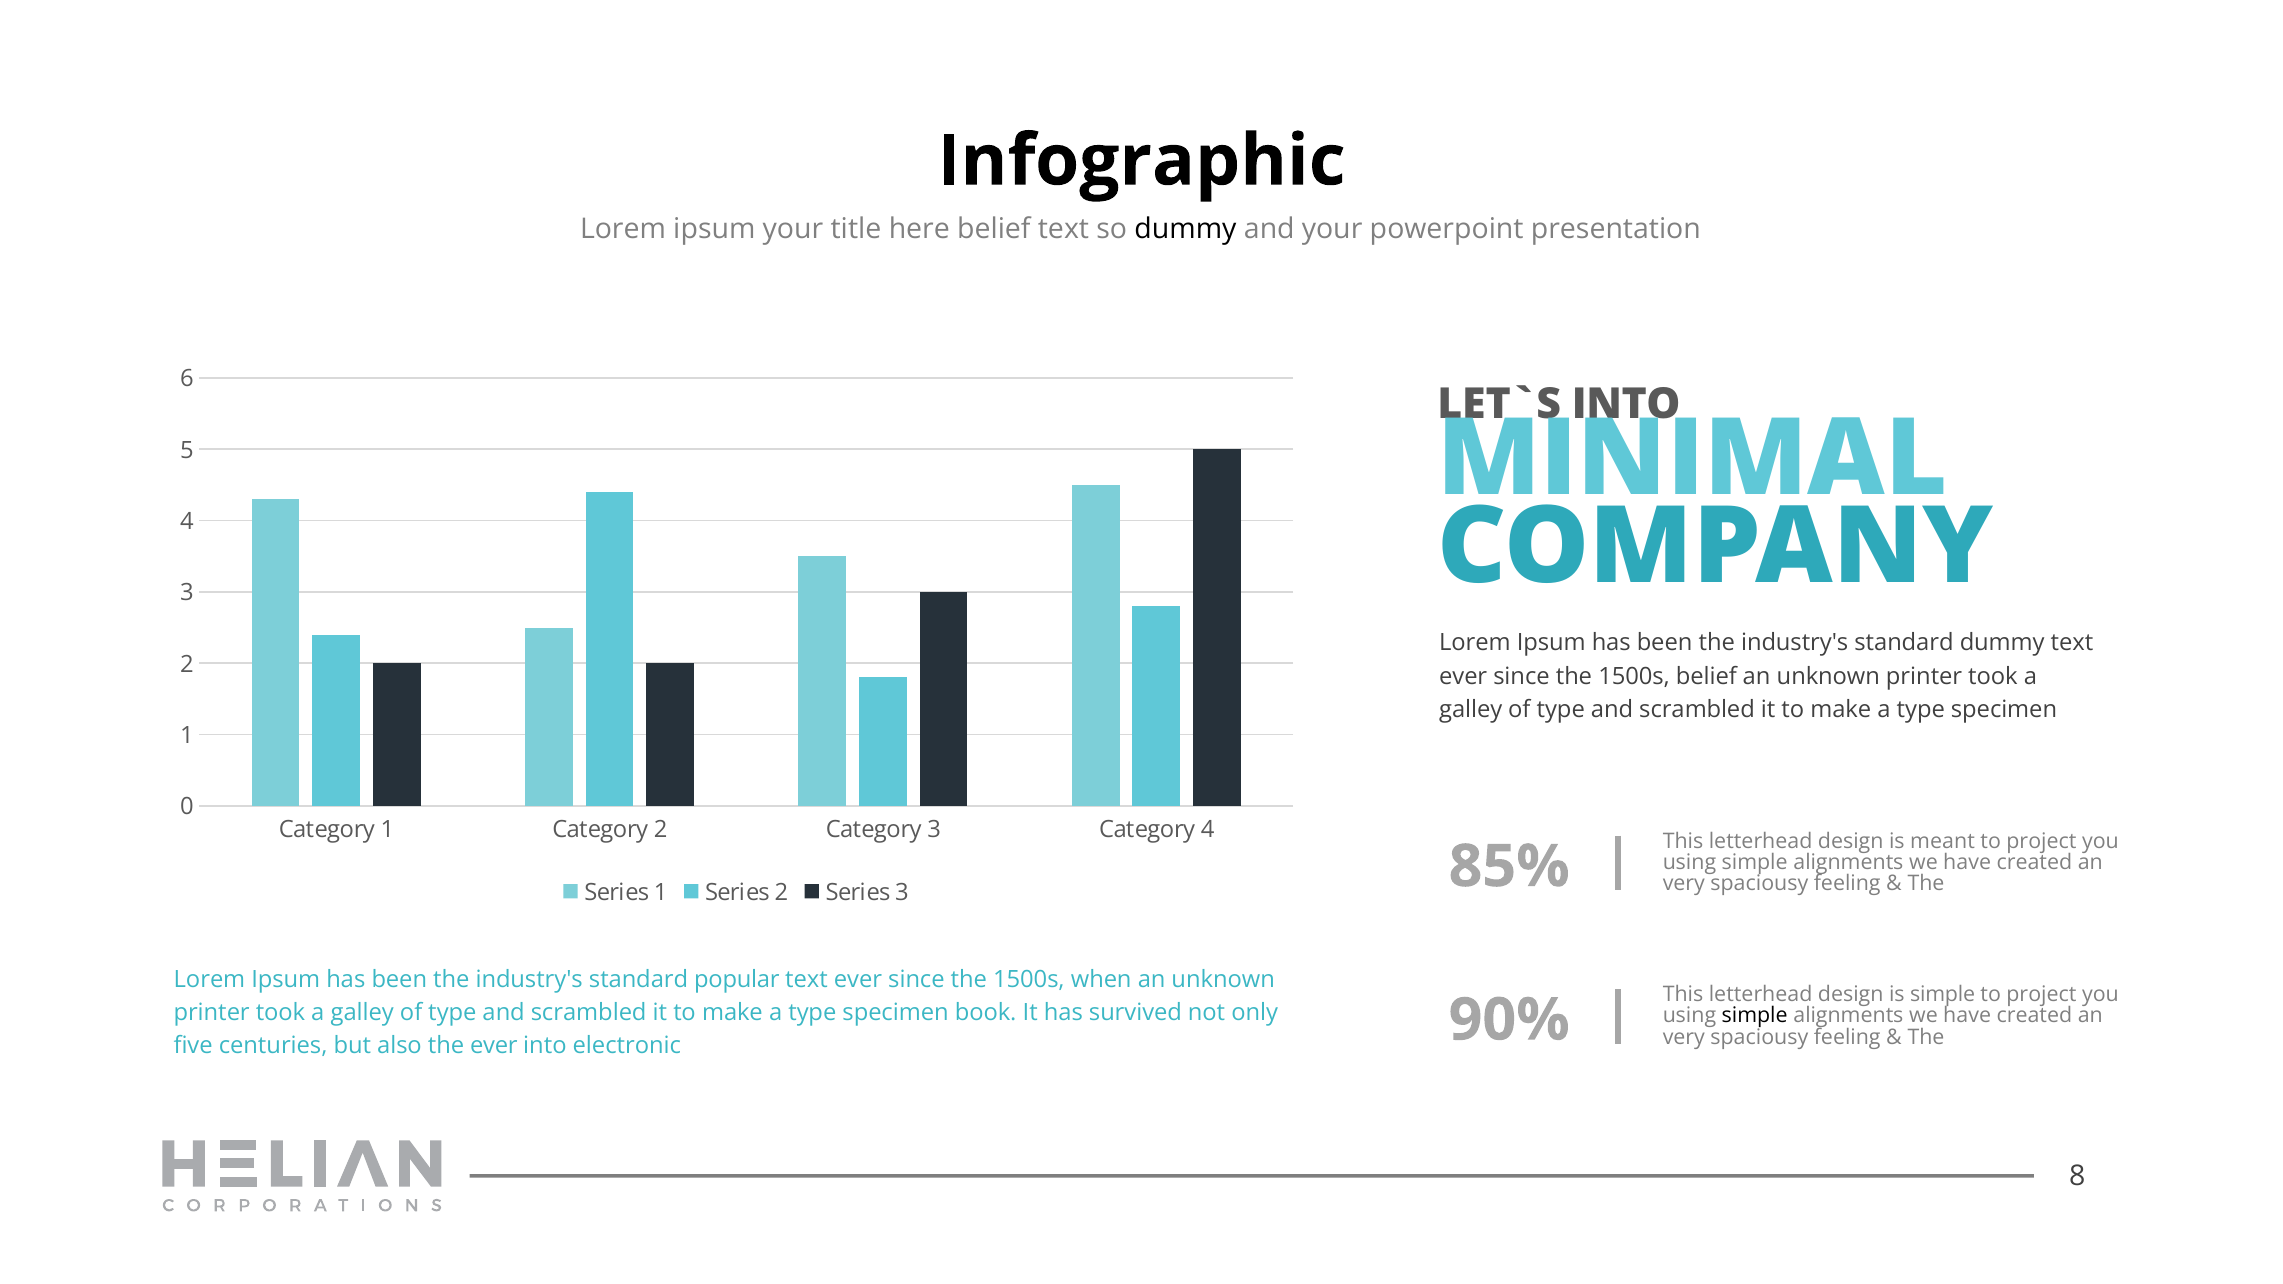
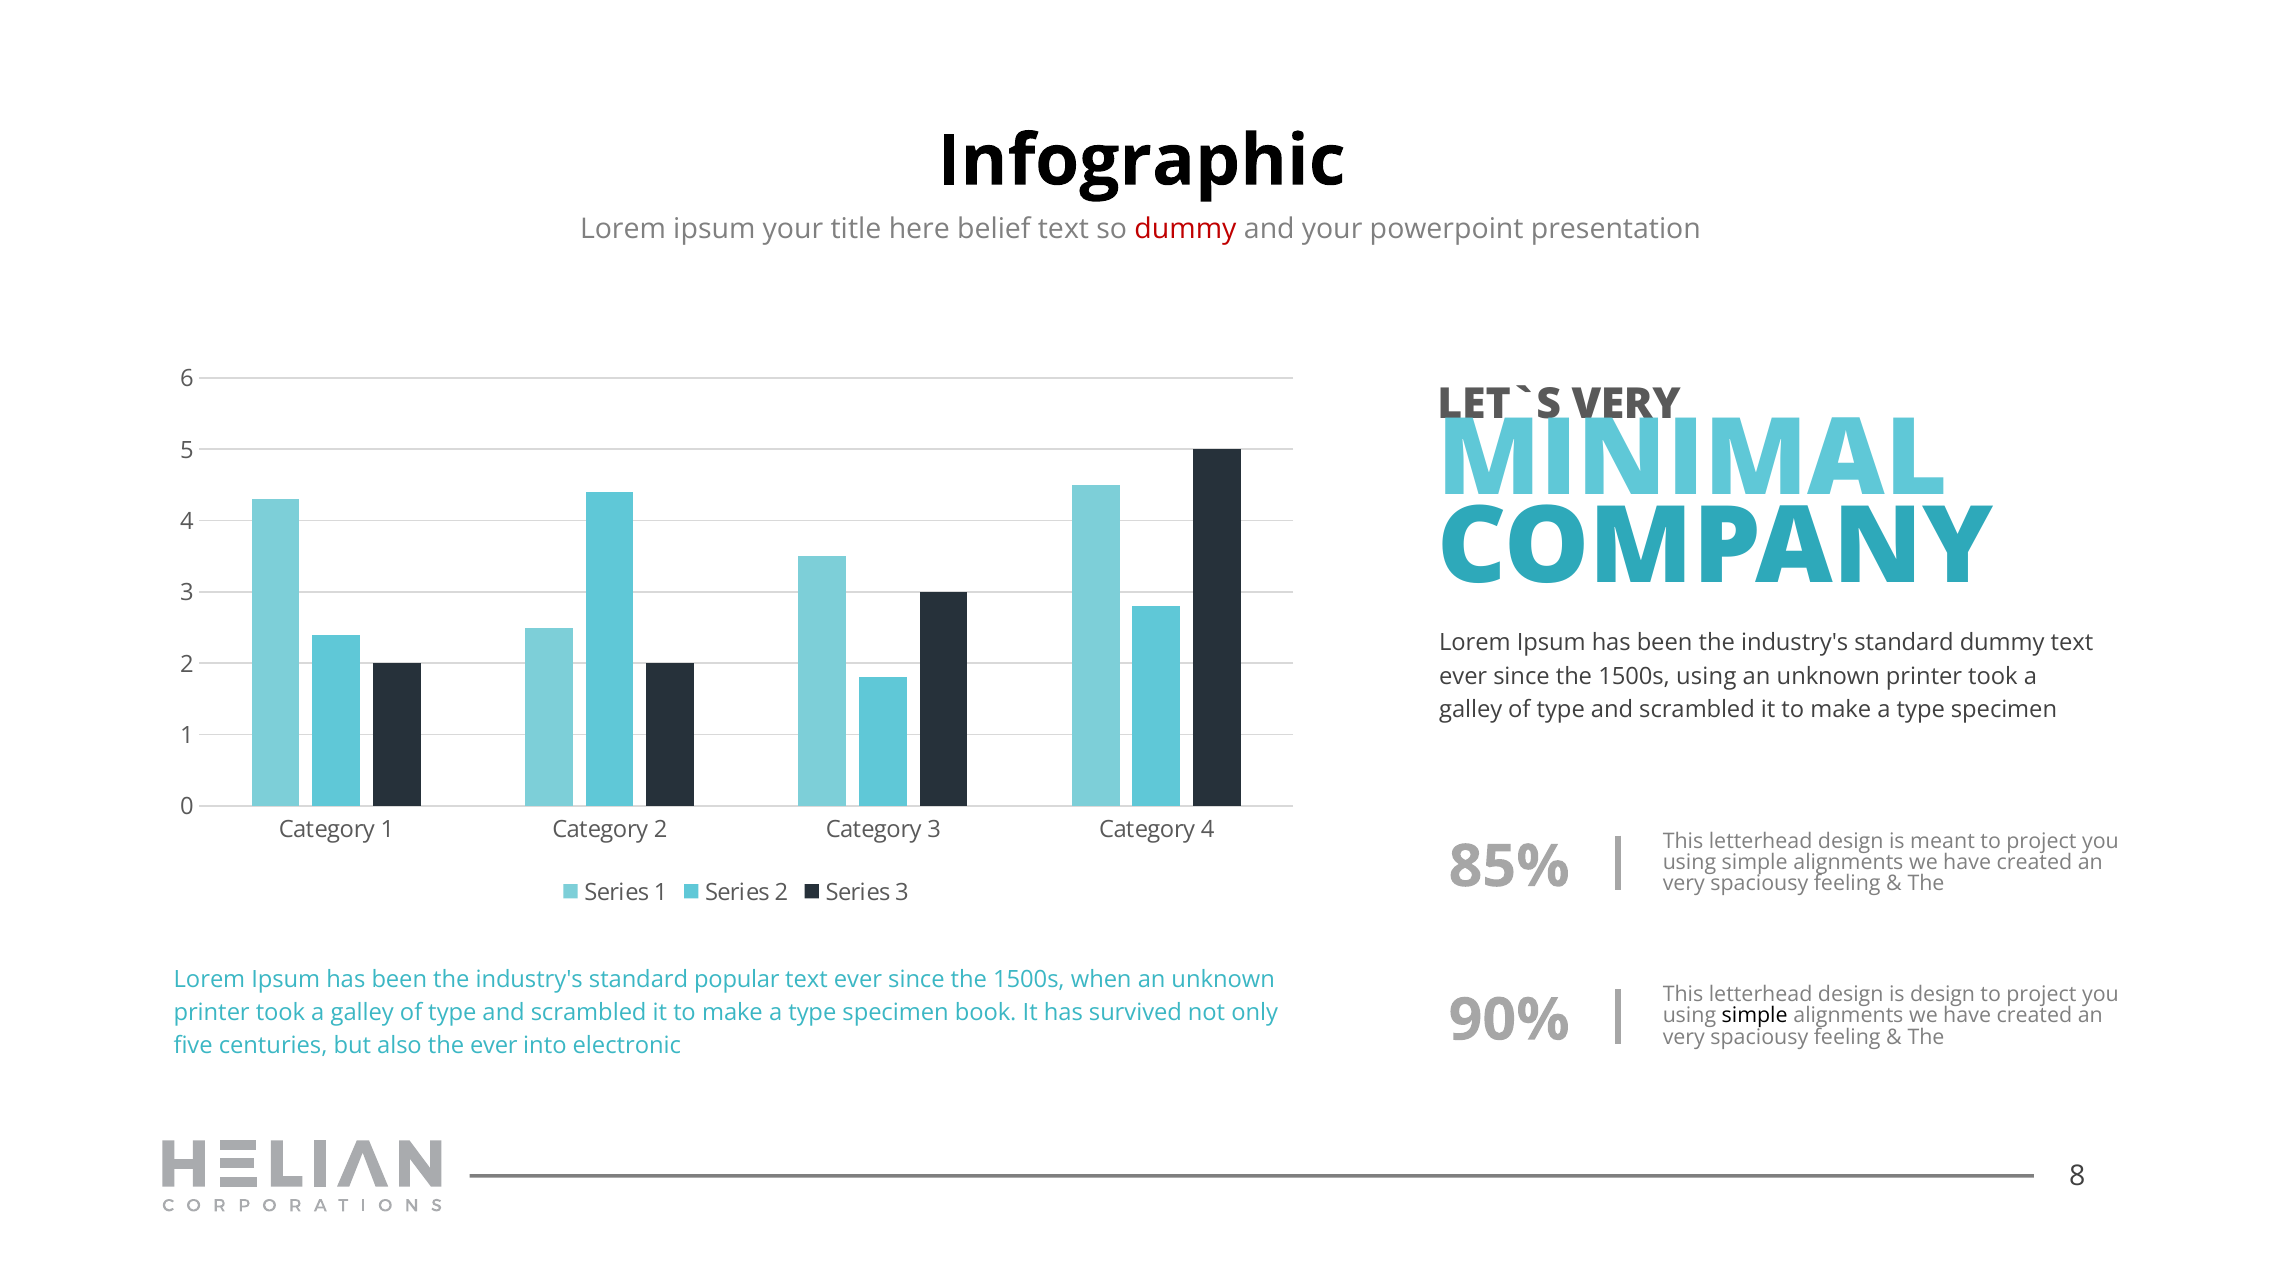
dummy colour: black -> red (1185, 229)
INTO: INTO -> VERY (1626, 405)
1500s belief: belief -> using (1706, 677)
is simple: simple -> design (1943, 995)
